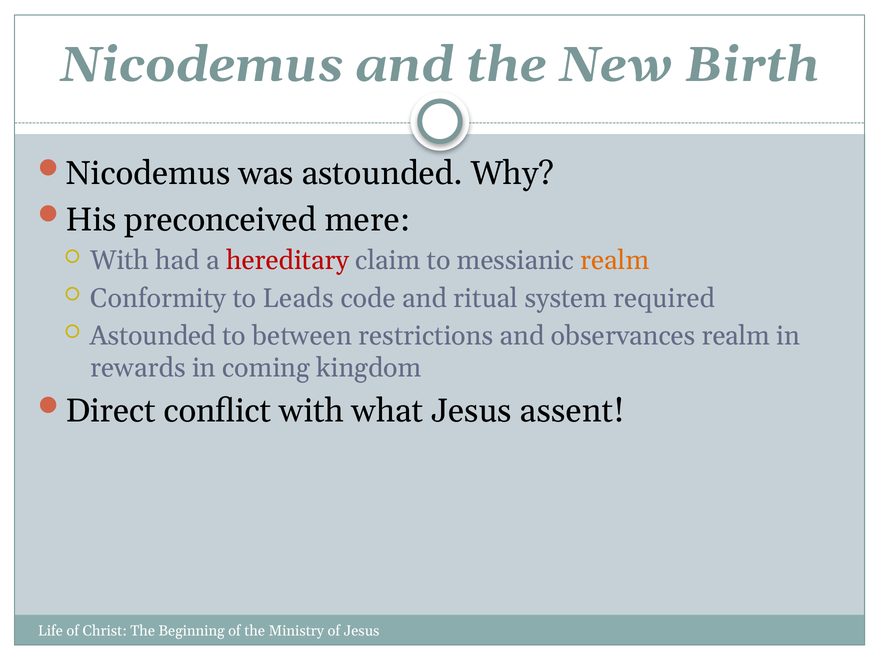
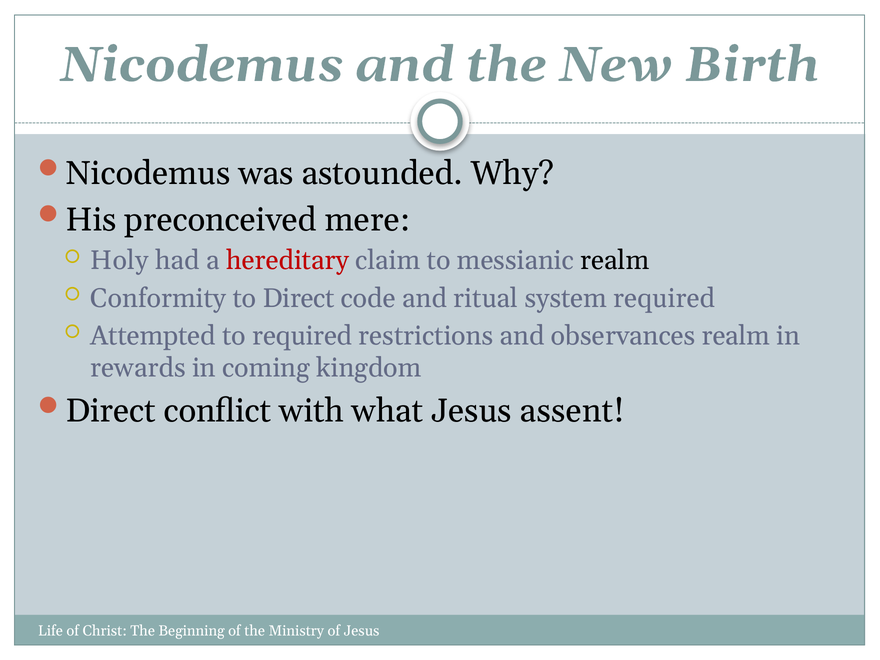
With: With -> Holy (119, 261)
realm colour: orange -> black (615, 261)
to Leads: Leads -> Direct (299, 298)
Astounded: Astounded -> Attempted (153, 336)
to between: between -> required (302, 336)
